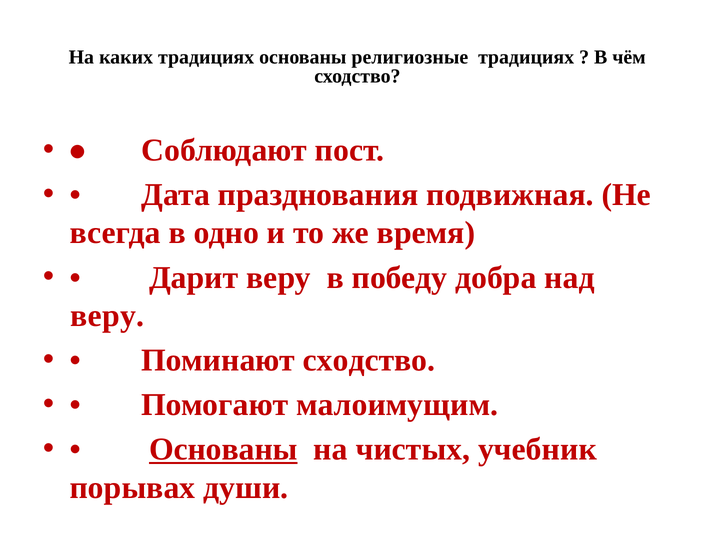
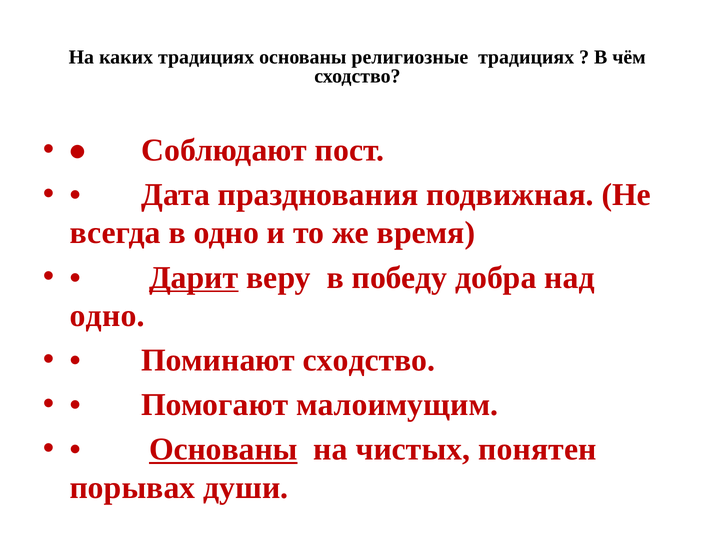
Дарит underline: none -> present (194, 277)
веру: веру -> одно (107, 315)
учебник: учебник -> понятен (537, 449)
